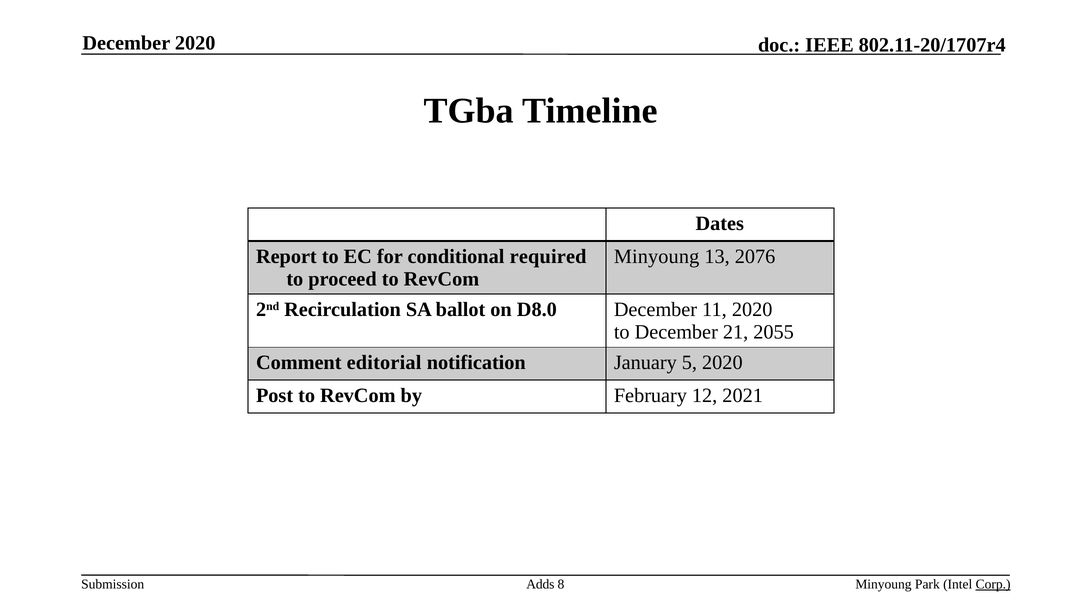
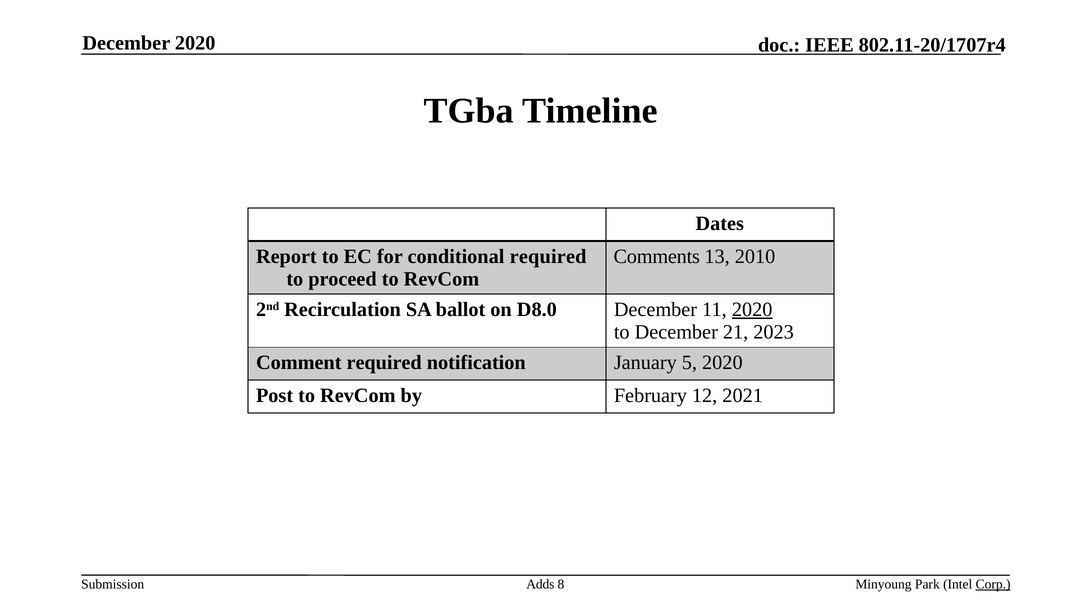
Minyoung: Minyoung -> Comments (657, 256)
2076: 2076 -> 2010 (755, 256)
2020 underline: none -> present (752, 309)
2055: 2055 -> 2023 (774, 332)
Comment editorial: editorial -> required (384, 363)
